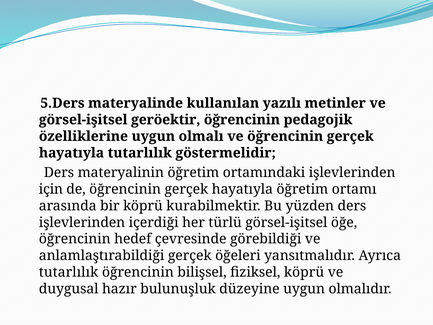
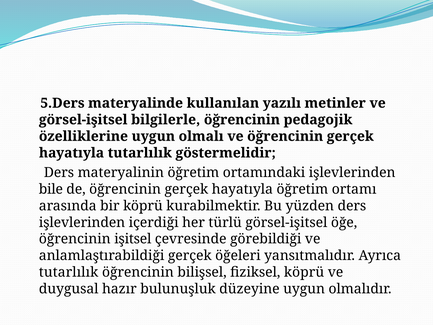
geröektir: geröektir -> bilgilerle (166, 120)
için: için -> bile (51, 189)
hedef: hedef -> işitsel (133, 239)
